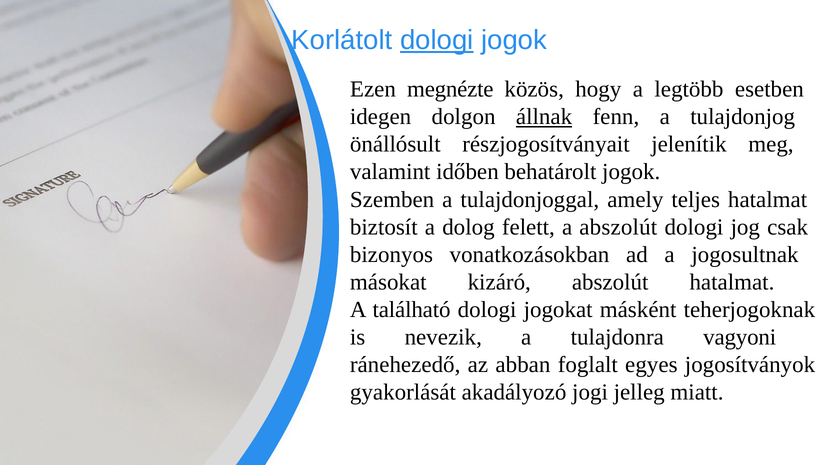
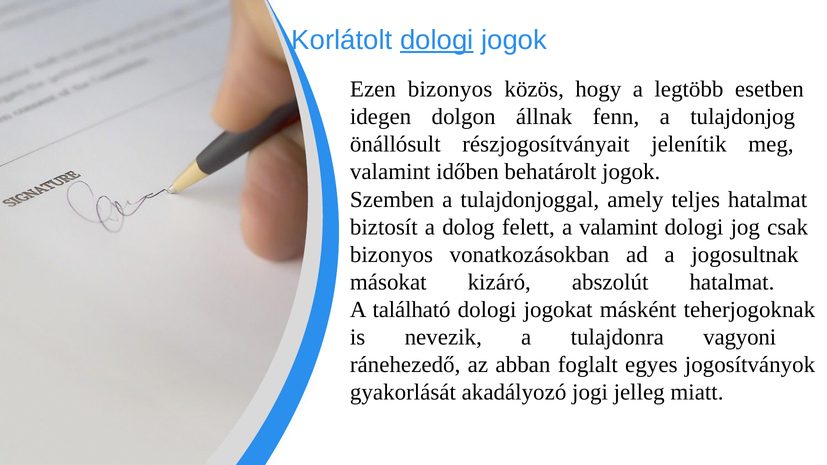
Ezen megnézte: megnézte -> bizonyos (450, 89)
állnak underline: present -> none (544, 117)
a abszolút: abszolút -> valamint (618, 227)
